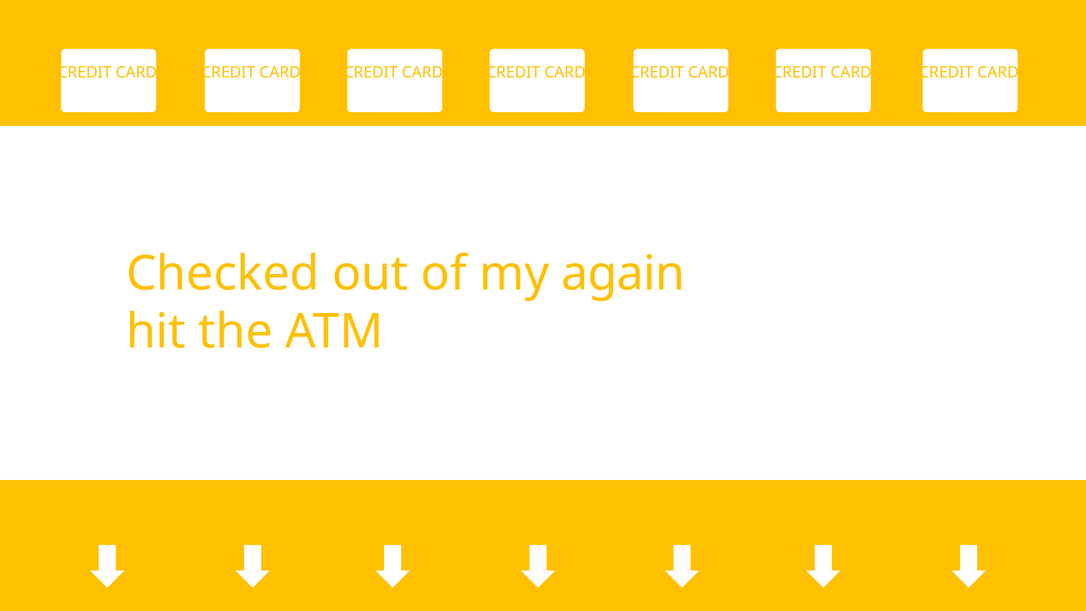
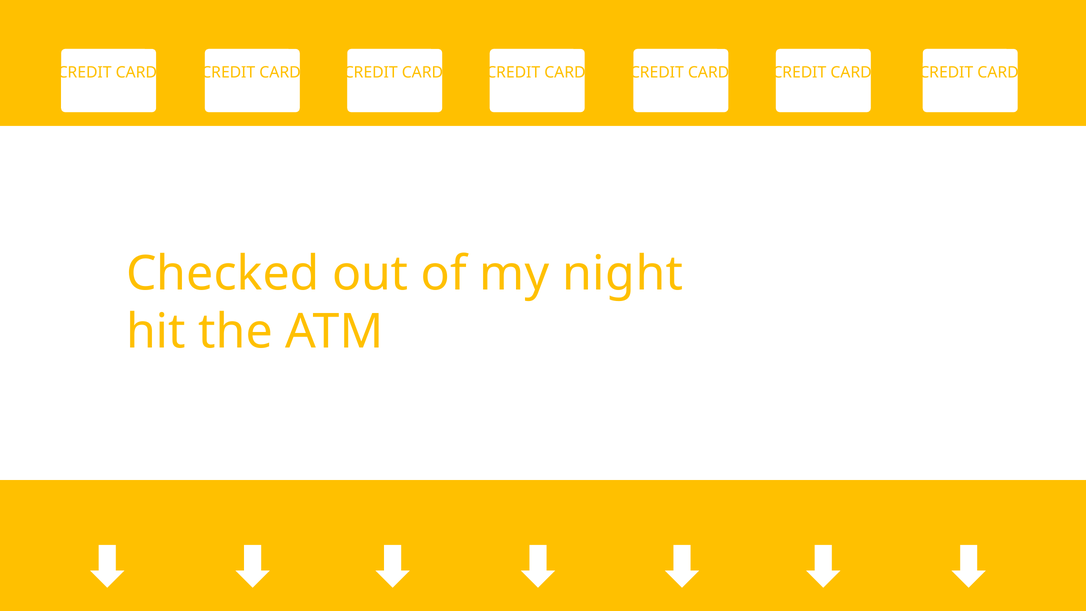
again: again -> night (623, 274)
